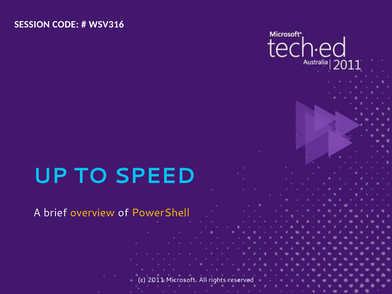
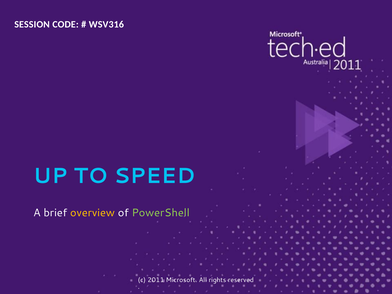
PowerShell colour: yellow -> light green (161, 213)
